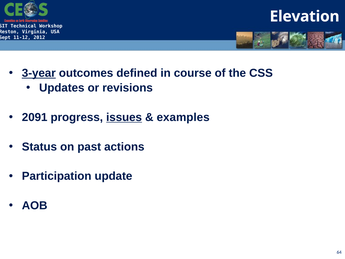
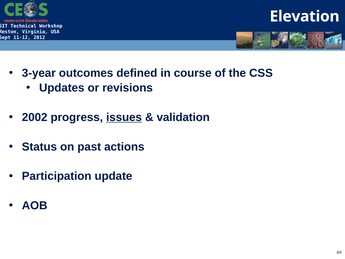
3-year underline: present -> none (39, 73)
2091: 2091 -> 2002 (35, 117)
examples: examples -> validation (183, 117)
